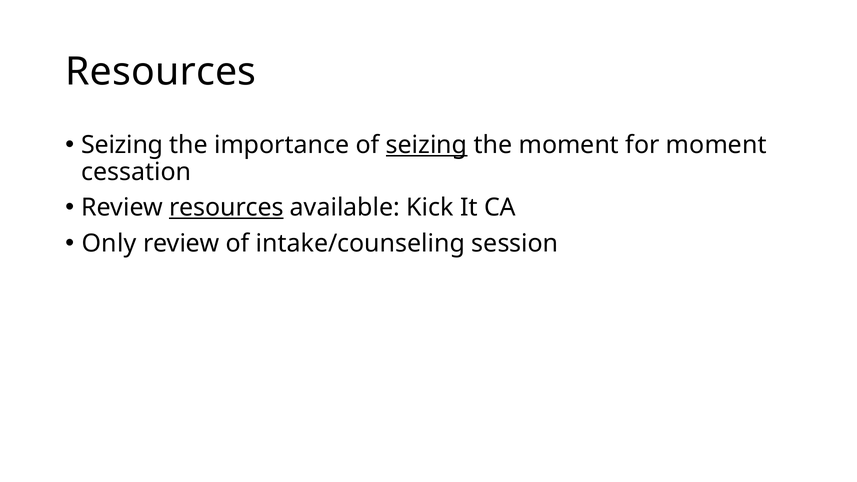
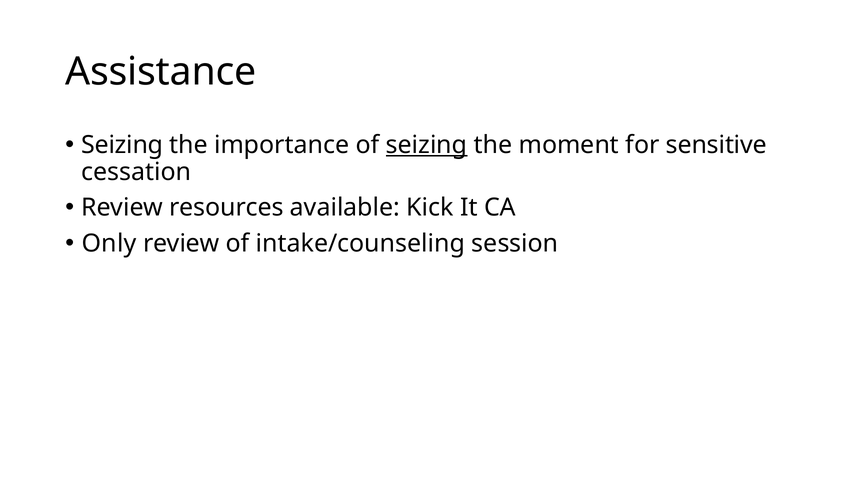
Resources: Resources -> Assistance (161, 72)
for moment: moment -> sensitive (716, 145)
resources underline: present -> none (226, 208)
